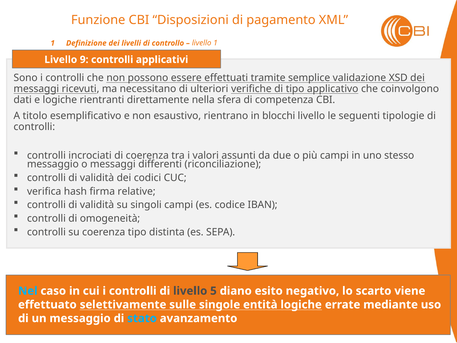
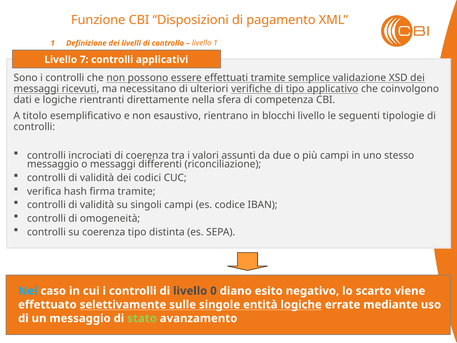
Livello 9: 9 -> 7 (84, 60)
firma relative: relative -> tramite (137, 191)
5: 5 -> 0 (213, 291)
stato colour: light blue -> light green (142, 318)
